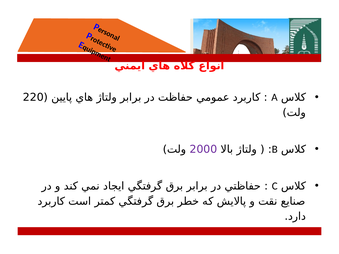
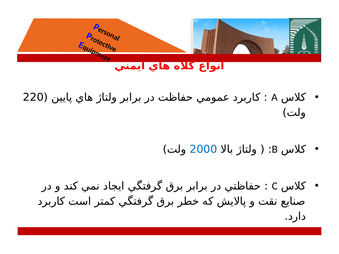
2000 colour: purple -> blue (203, 149)
